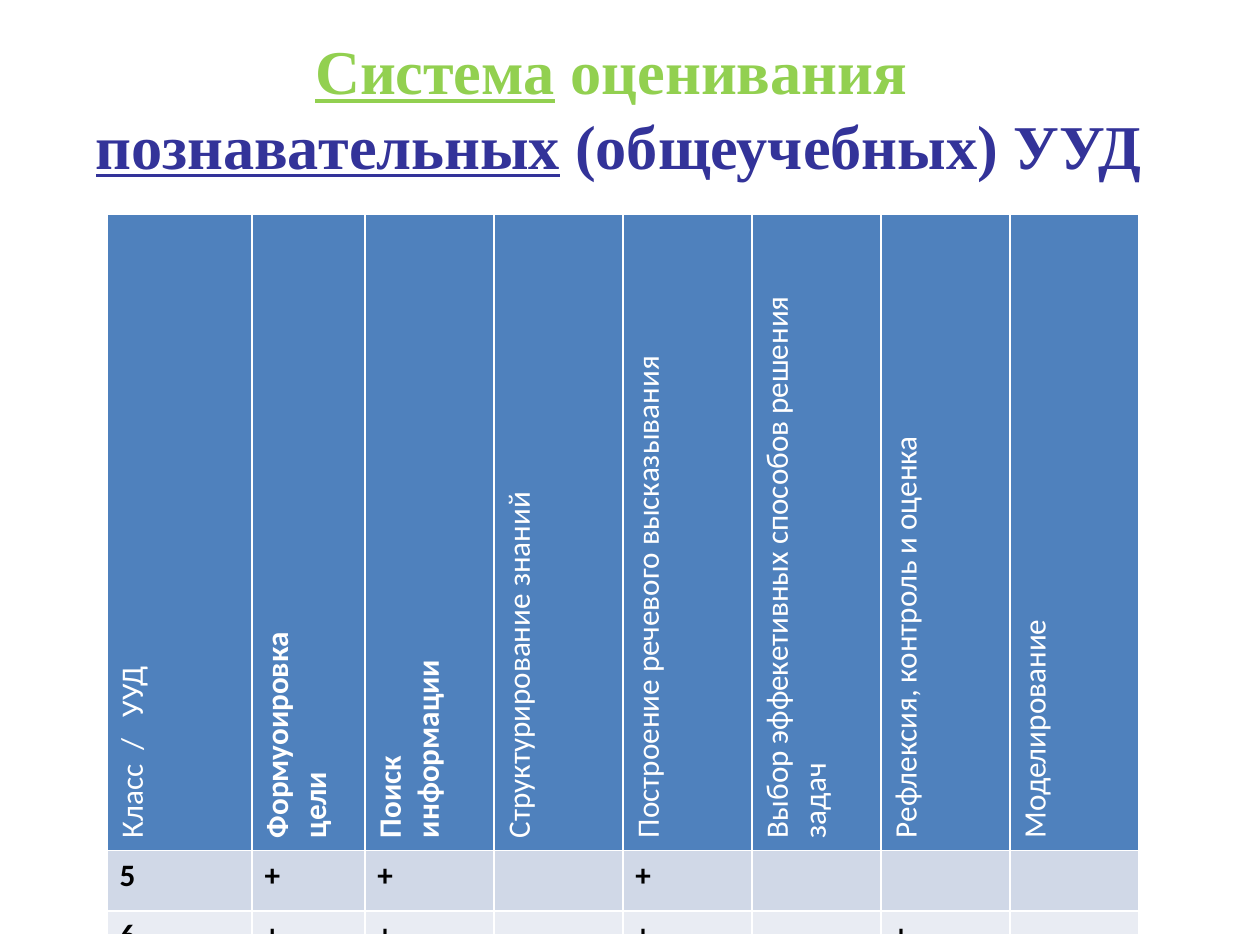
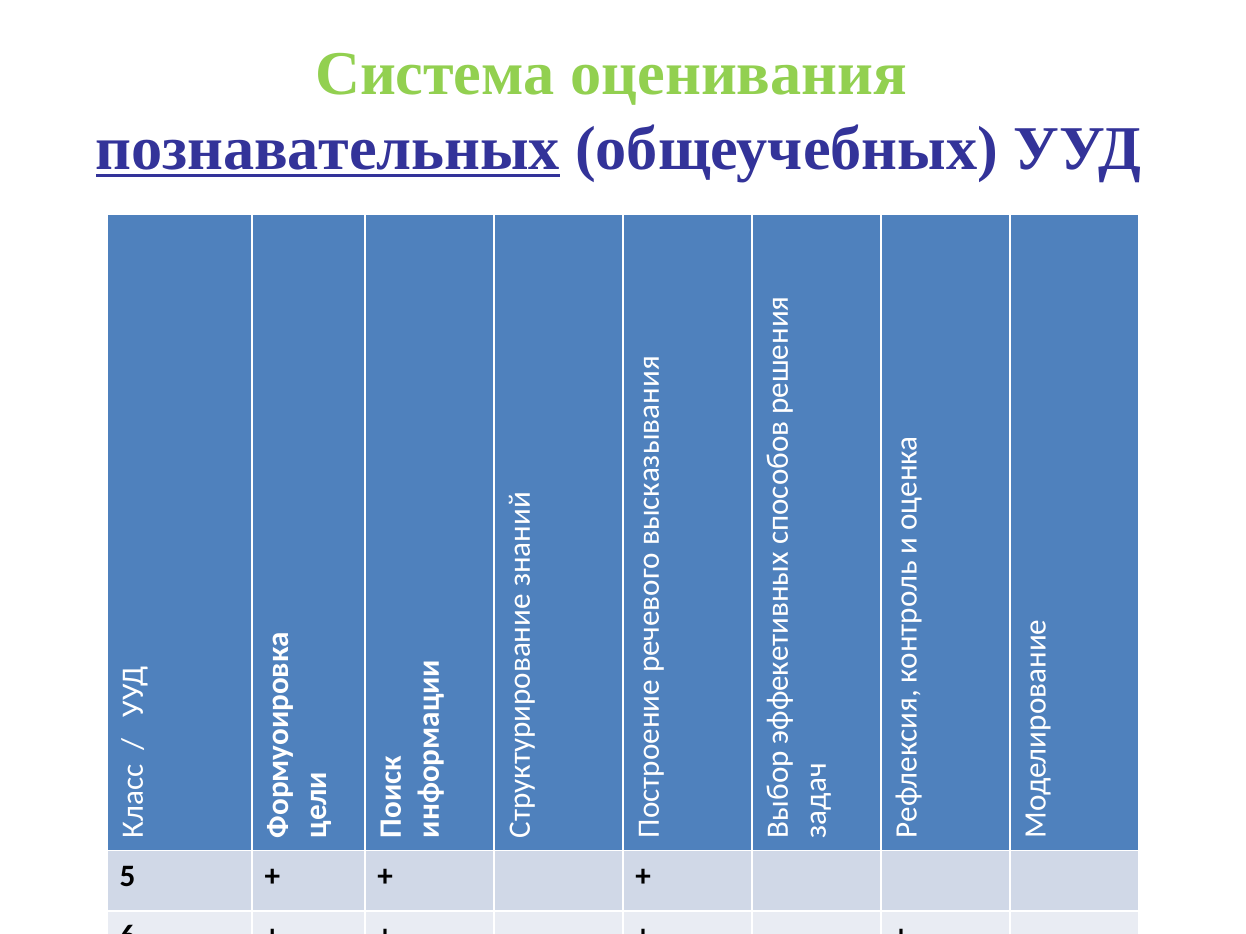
Система underline: present -> none (435, 74)
